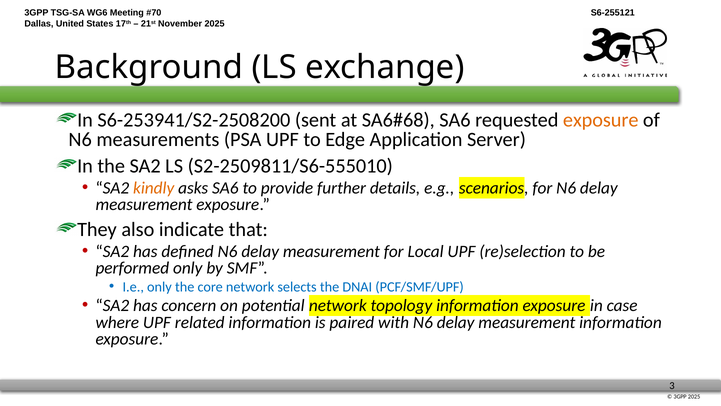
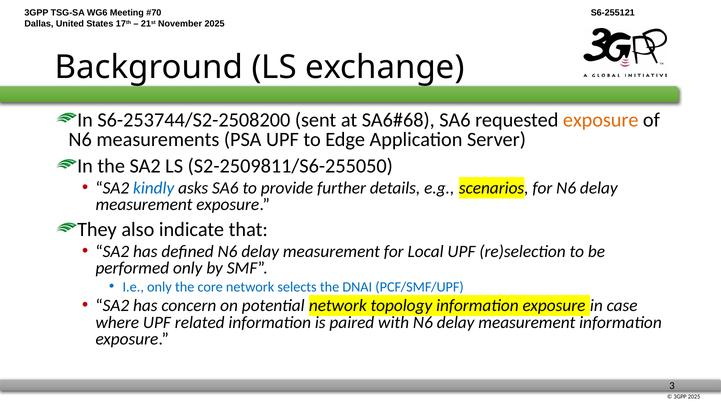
S6-253941/S2-2508200: S6-253941/S2-2508200 -> S6-253744/S2-2508200 (194, 120)
S2-2509811/S6-555010: S2-2509811/S6-555010 -> S2-2509811/S6-255050 (290, 166)
kindly colour: orange -> blue (154, 188)
